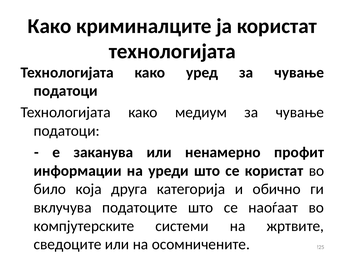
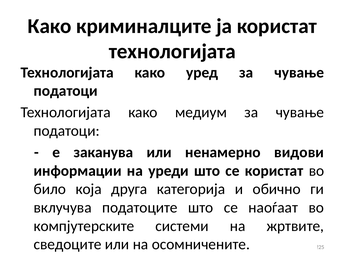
профит: профит -> видови (299, 152)
